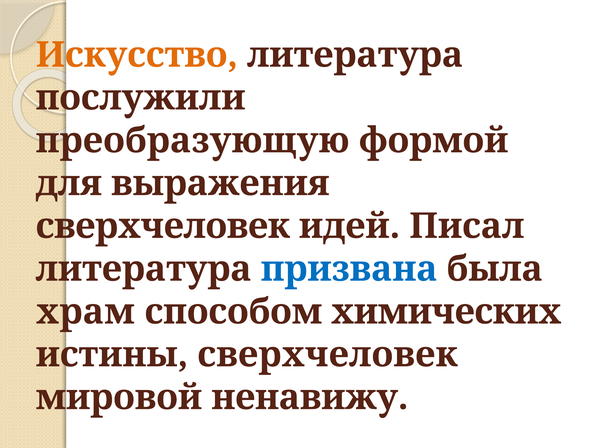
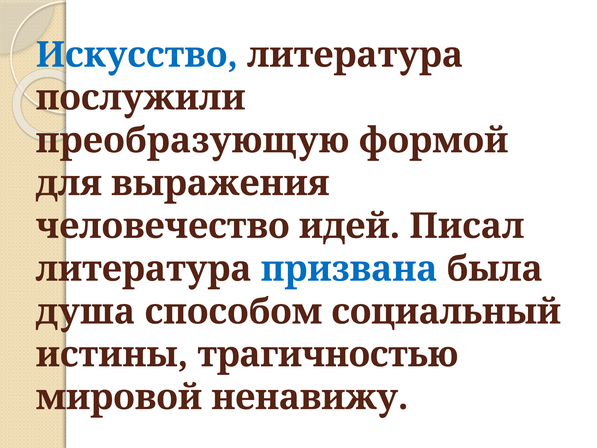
Искусство colour: orange -> blue (137, 55)
сверхчеловек: сверхчеловек -> человечество (163, 226)
храм: храм -> душа (85, 312)
химических: химических -> социальный (446, 312)
истины сверхчеловек: сверхчеловек -> трагичностью (328, 354)
